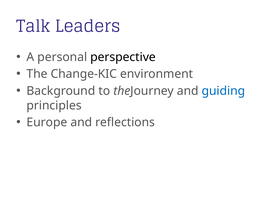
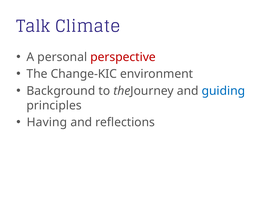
Leaders: Leaders -> Climate (88, 26)
perspective colour: black -> red (123, 57)
Europe: Europe -> Having (47, 122)
